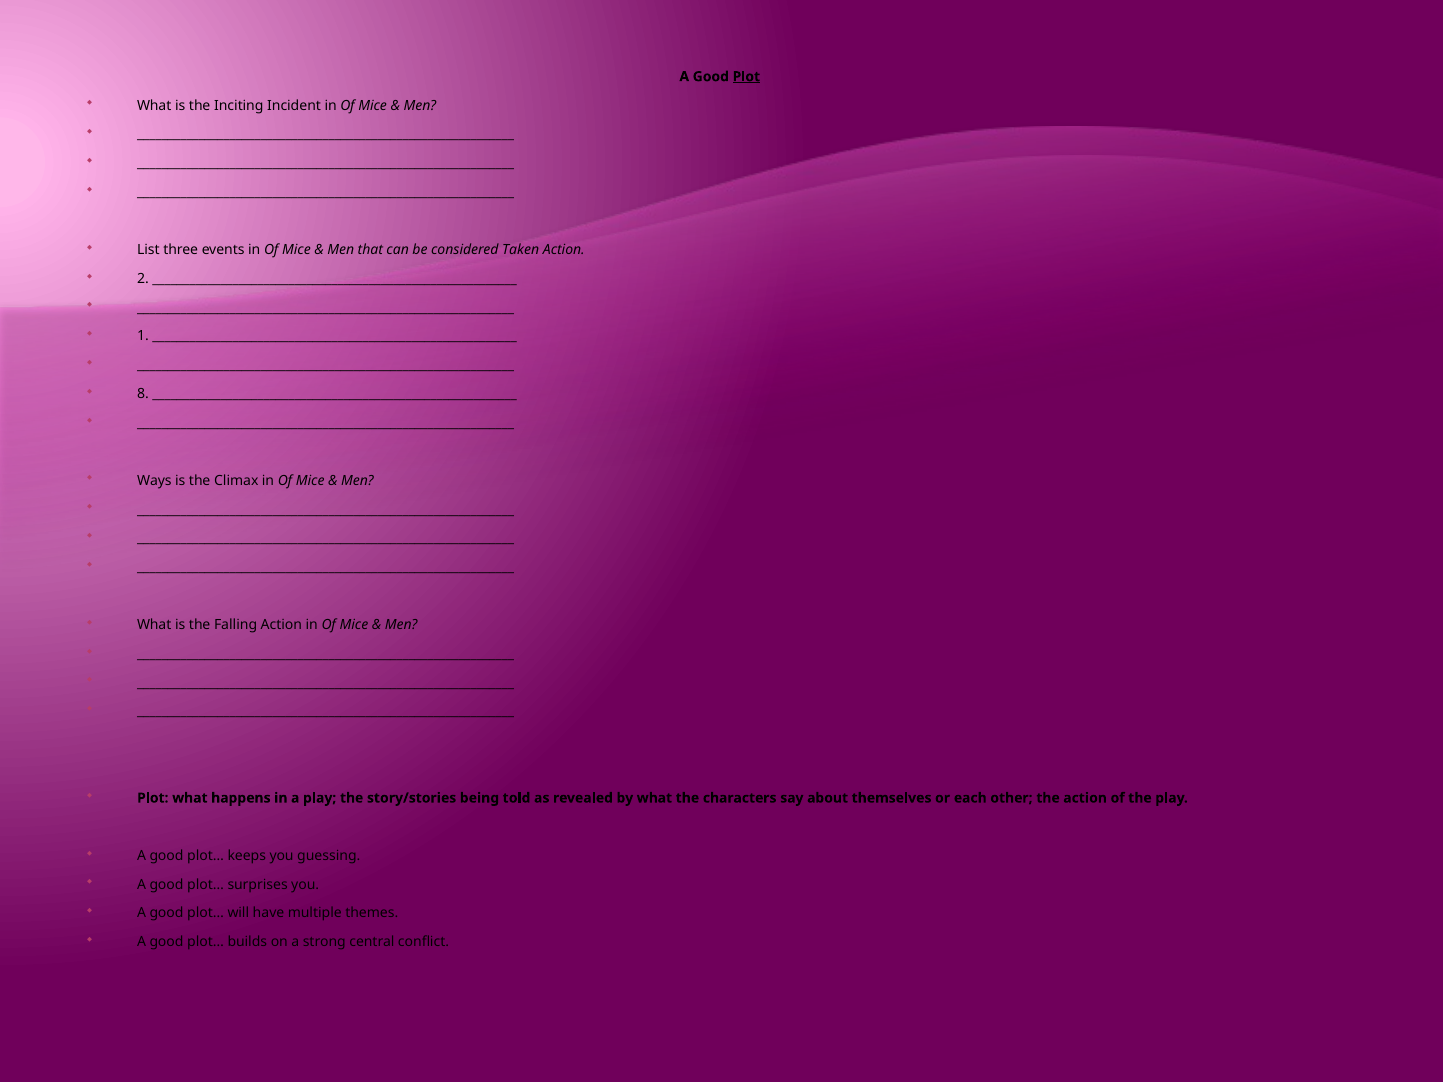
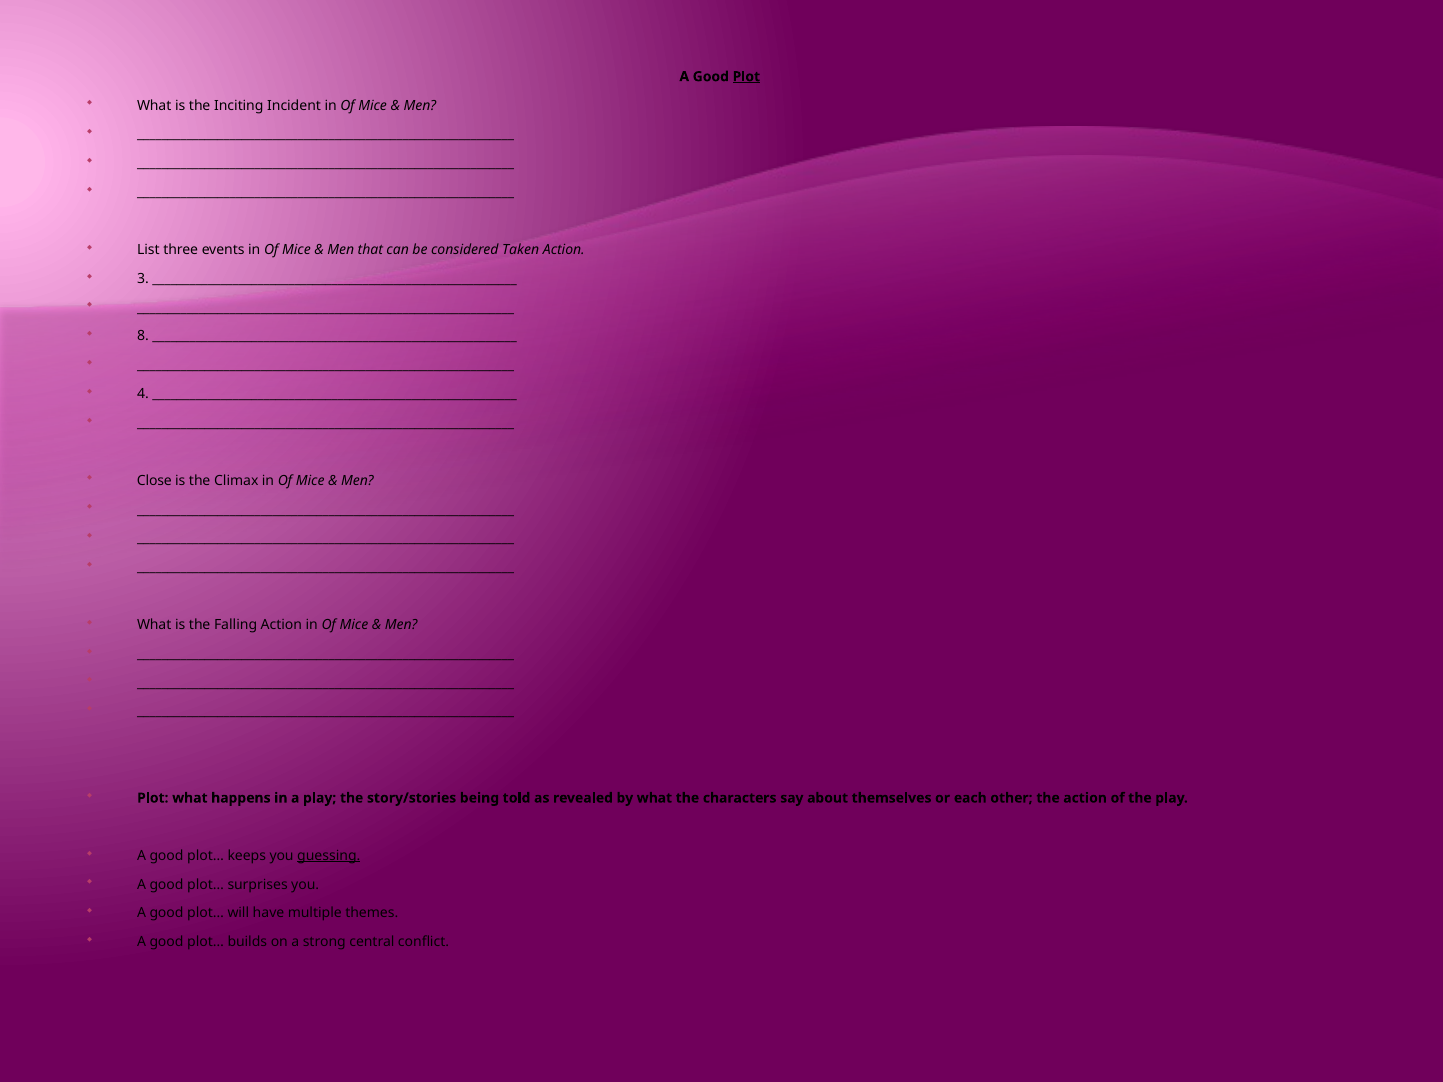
2: 2 -> 3 (143, 279)
1: 1 -> 8 (143, 336)
8: 8 -> 4 (143, 394)
Ways: Ways -> Close (154, 481)
guessing underline: none -> present (329, 856)
